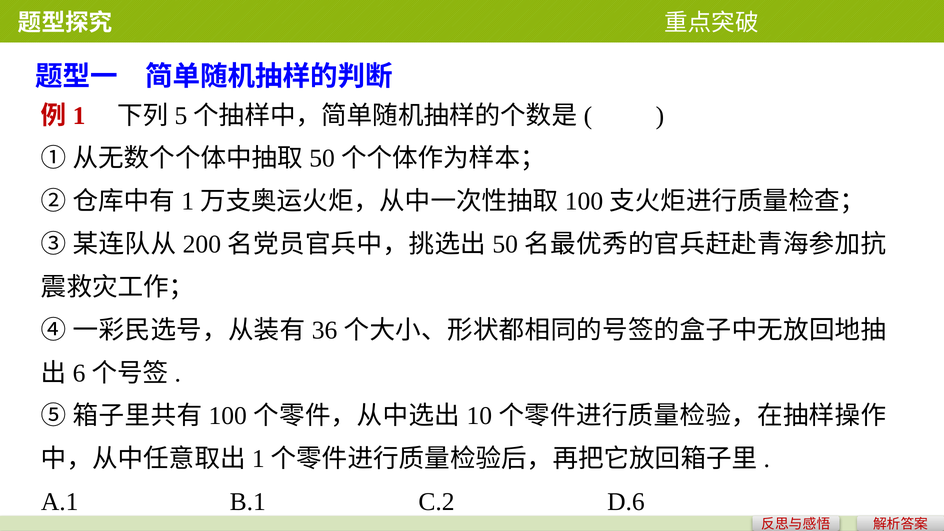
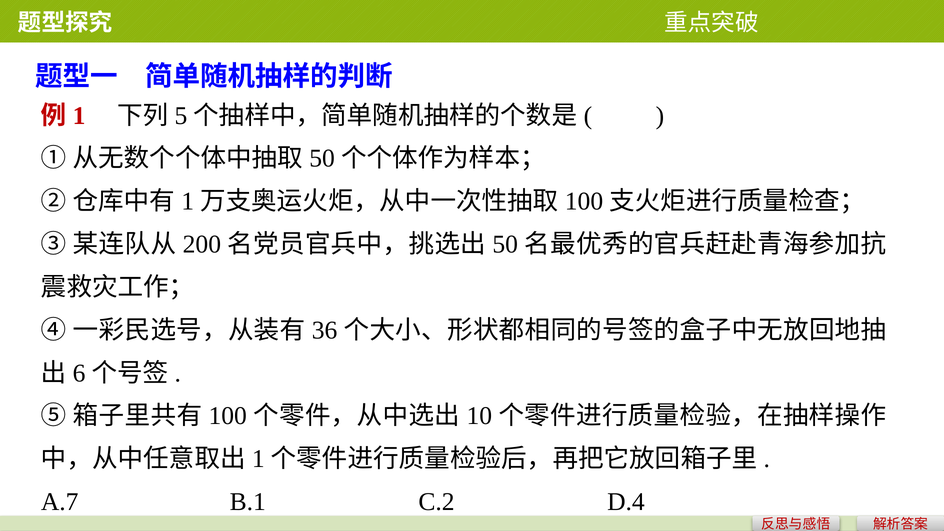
A.1: A.1 -> A.7 (60, 502)
D.6: D.6 -> D.4 (626, 502)
